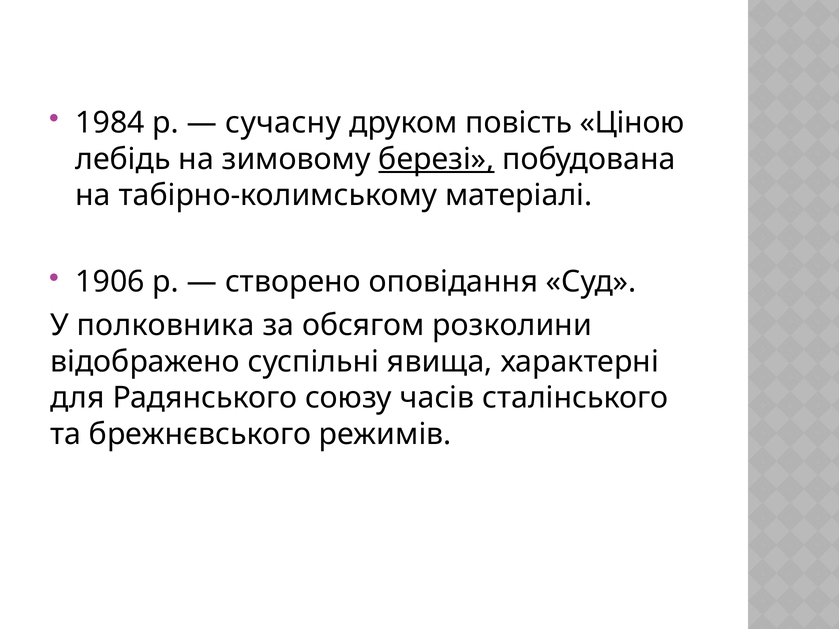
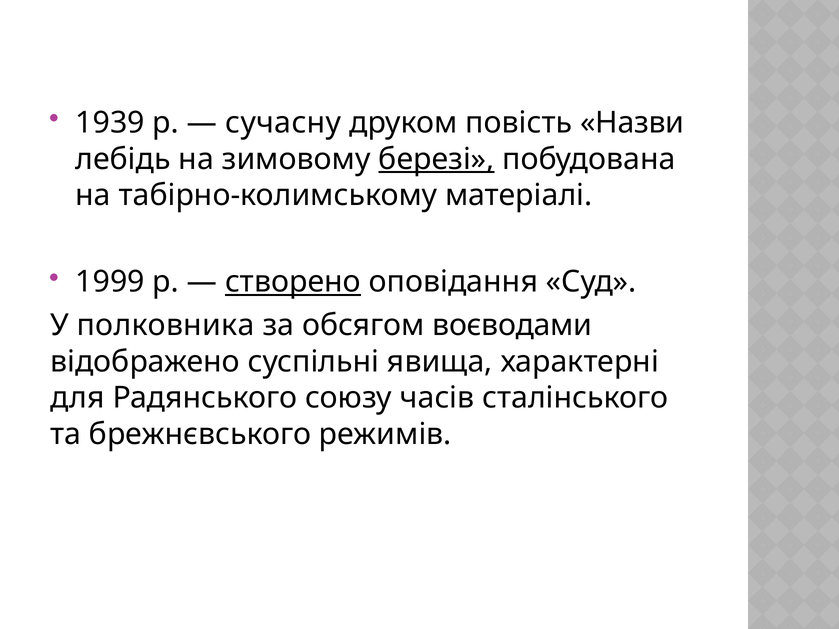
1984: 1984 -> 1939 (110, 123)
Ціною: Ціною -> Назви (632, 123)
1906: 1906 -> 1999 (110, 282)
створено underline: none -> present (293, 282)
розколини: розколини -> воєводами (512, 325)
